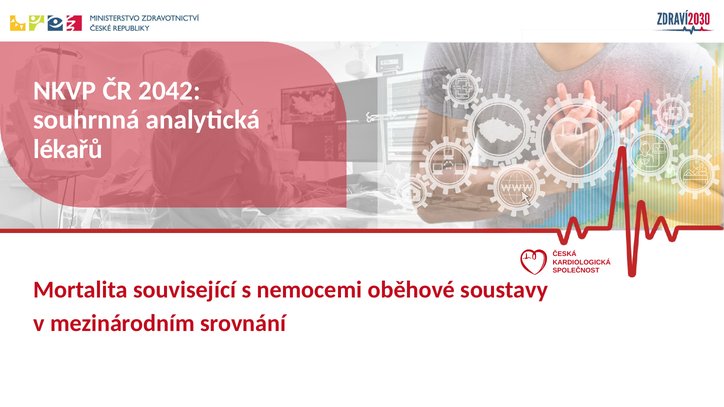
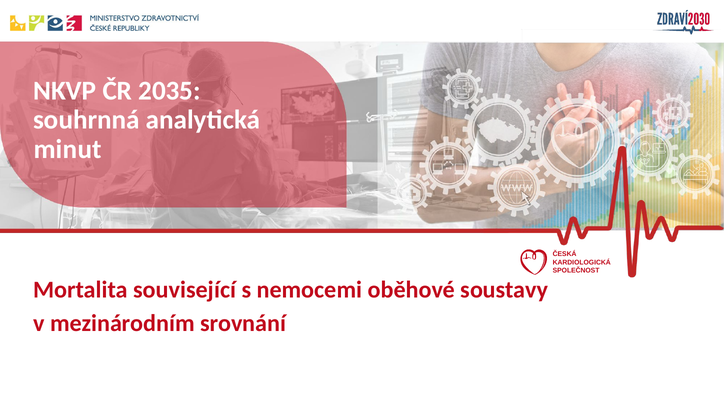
2042: 2042 -> 2035 (169, 91)
lékařů: lékařů -> minut (68, 149)
